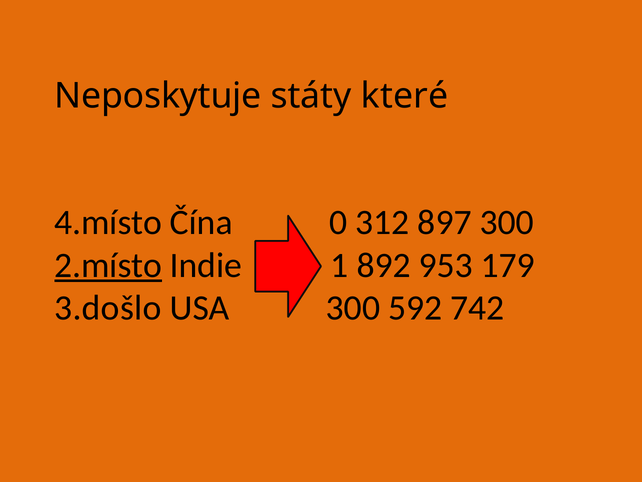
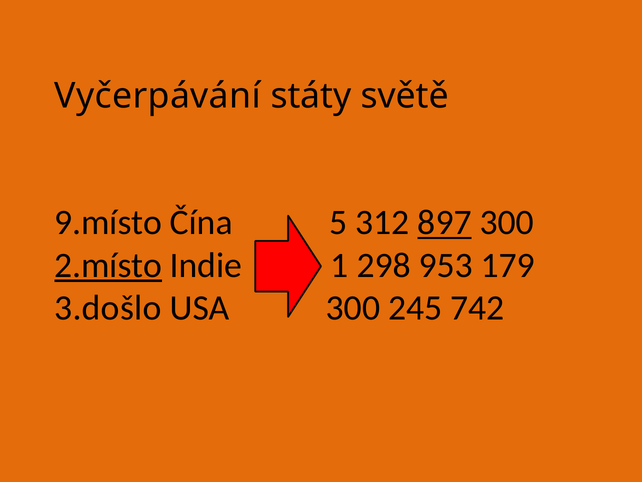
Neposkytuje: Neposkytuje -> Vyčerpávání (158, 96)
které: které -> světě (405, 96)
4.místo: 4.místo -> 9.místo (108, 222)
0: 0 -> 5 (338, 222)
897 underline: none -> present (445, 222)
892: 892 -> 298 (384, 265)
592: 592 -> 245 (415, 308)
